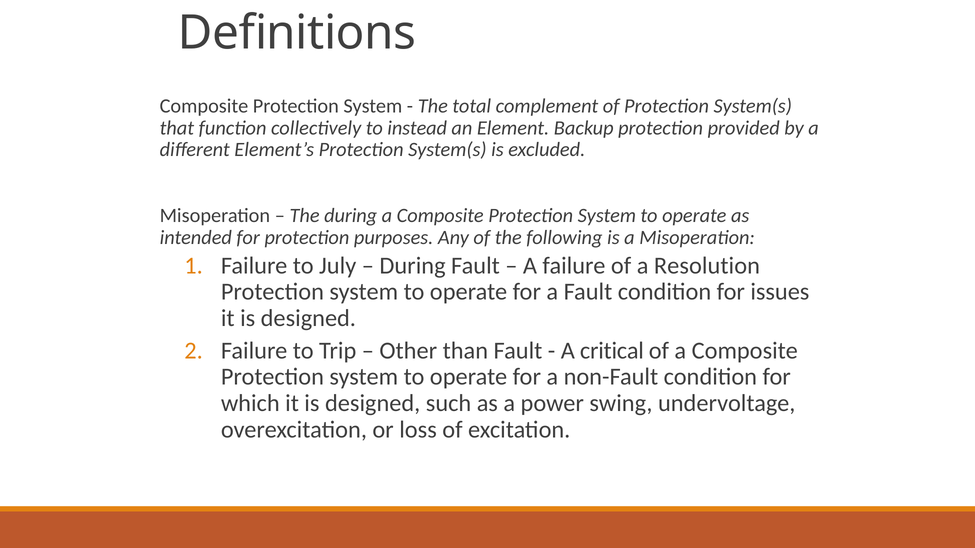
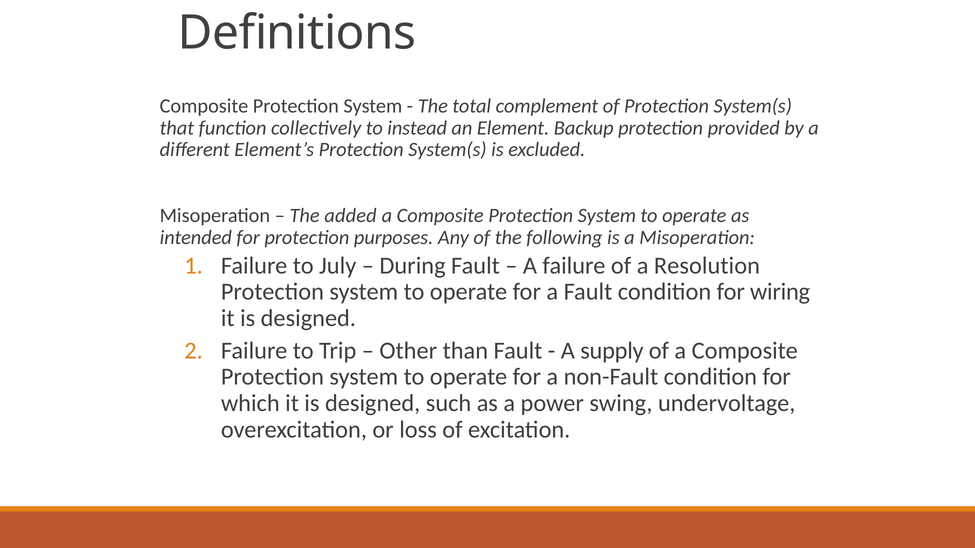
The during: during -> added (351, 216)
issues: issues -> wiring (780, 292)
critical: critical -> supply (612, 351)
